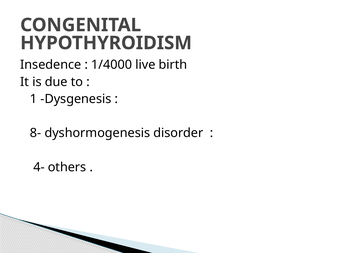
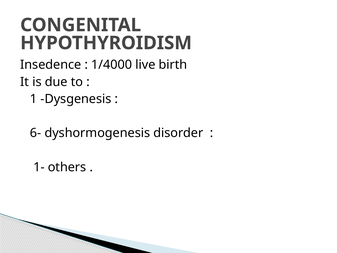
8-: 8- -> 6- (36, 133)
4-: 4- -> 1- (39, 167)
